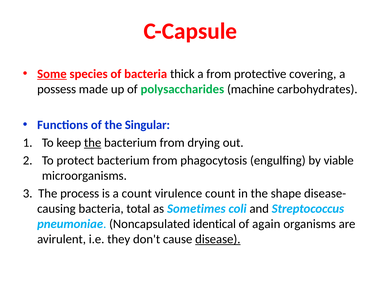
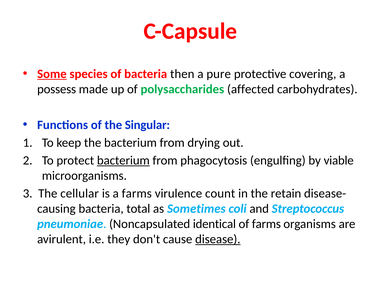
thick: thick -> then (182, 74)
a from: from -> pure (219, 74)
machine: machine -> affected (251, 89)
the underline: present -> none (93, 142)
bacterium underline: none -> present (123, 160)
process: process -> cellular (80, 193)
a count: count -> farms (137, 193)
shape: shape -> retain (286, 193)
of again: again -> farms (266, 224)
